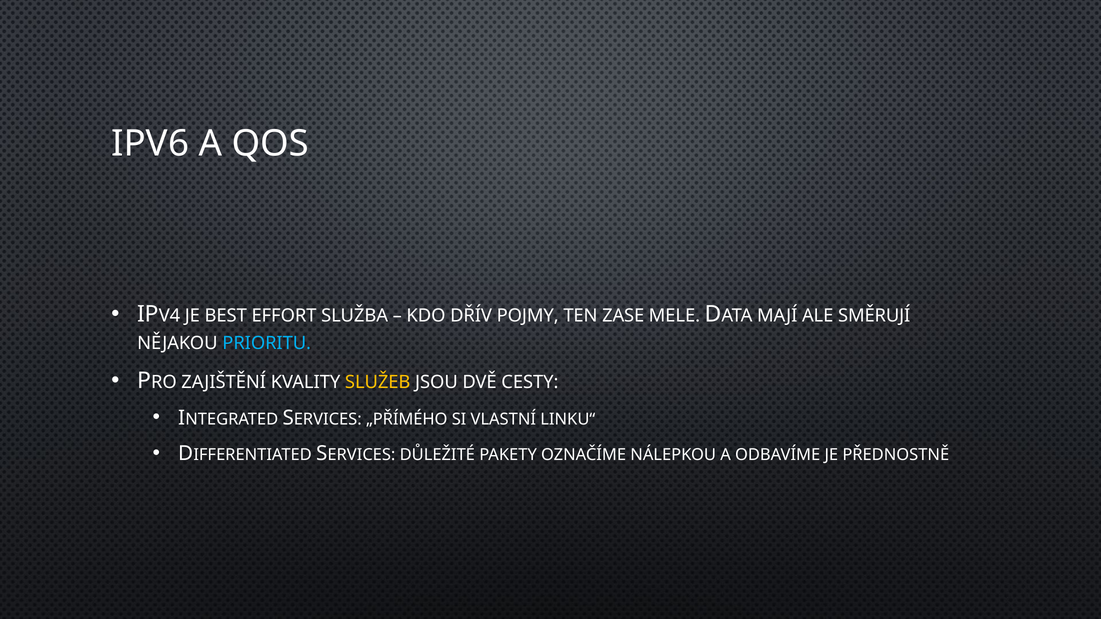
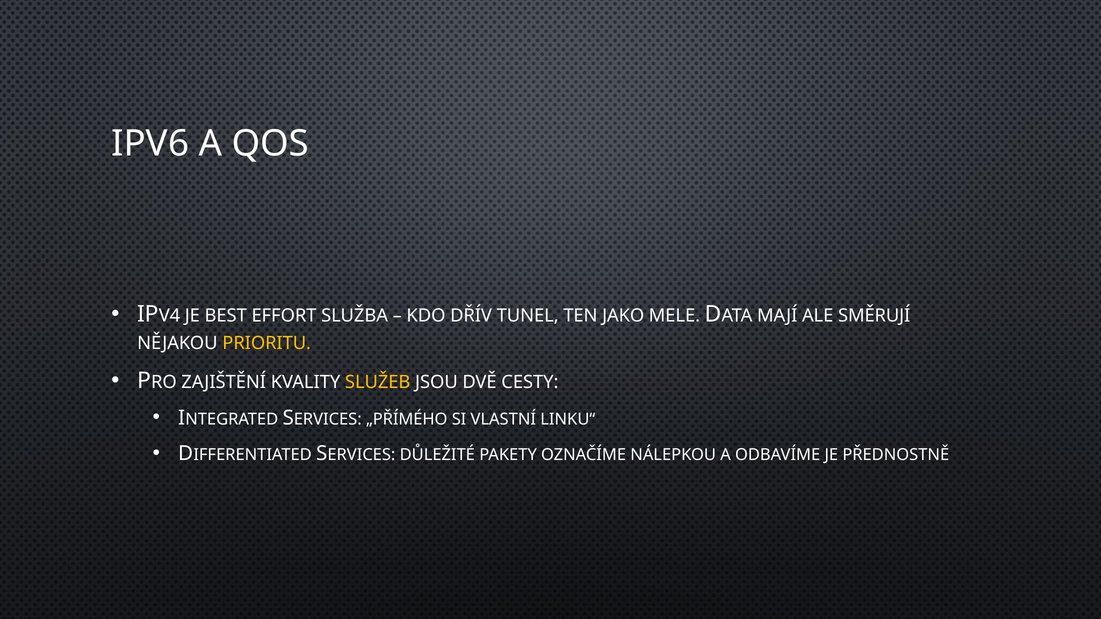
POJMY: POJMY -> TUNEL (528, 316)
ZASE: ZASE -> JAKO (623, 316)
PRIORITU colour: light blue -> yellow (267, 343)
